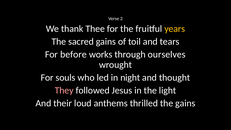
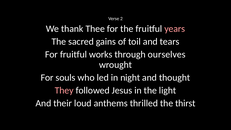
years colour: yellow -> pink (175, 29)
For before: before -> fruitful (73, 54)
the gains: gains -> thirst (185, 103)
